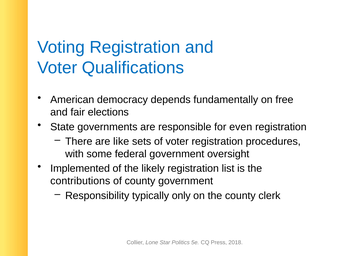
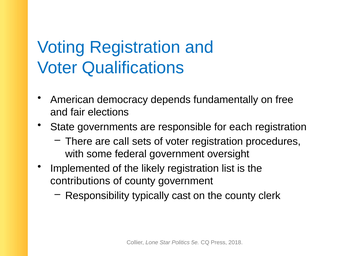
even: even -> each (241, 127)
like: like -> call (121, 141)
only: only -> cast (181, 195)
